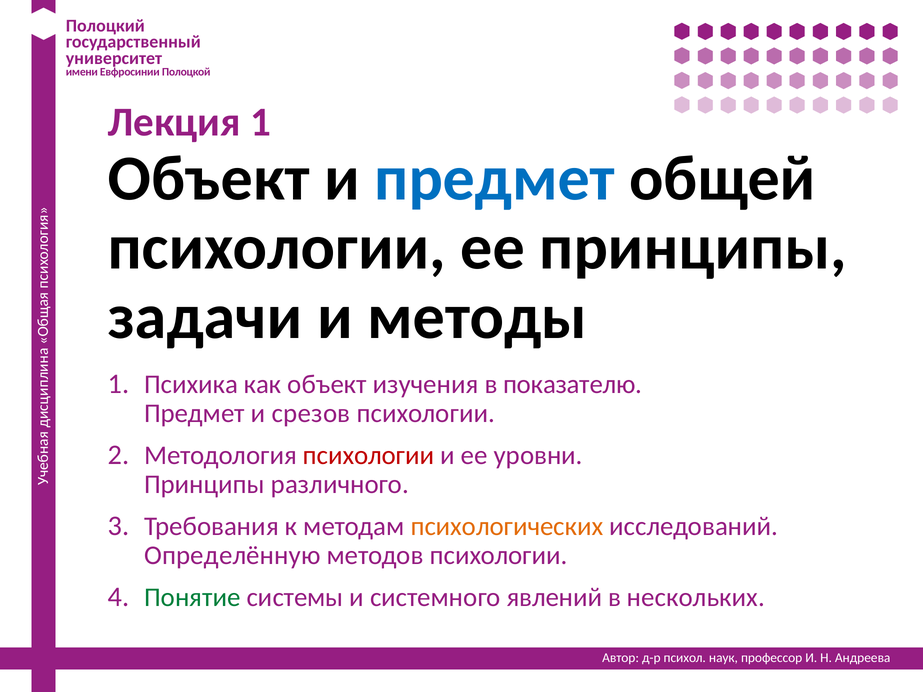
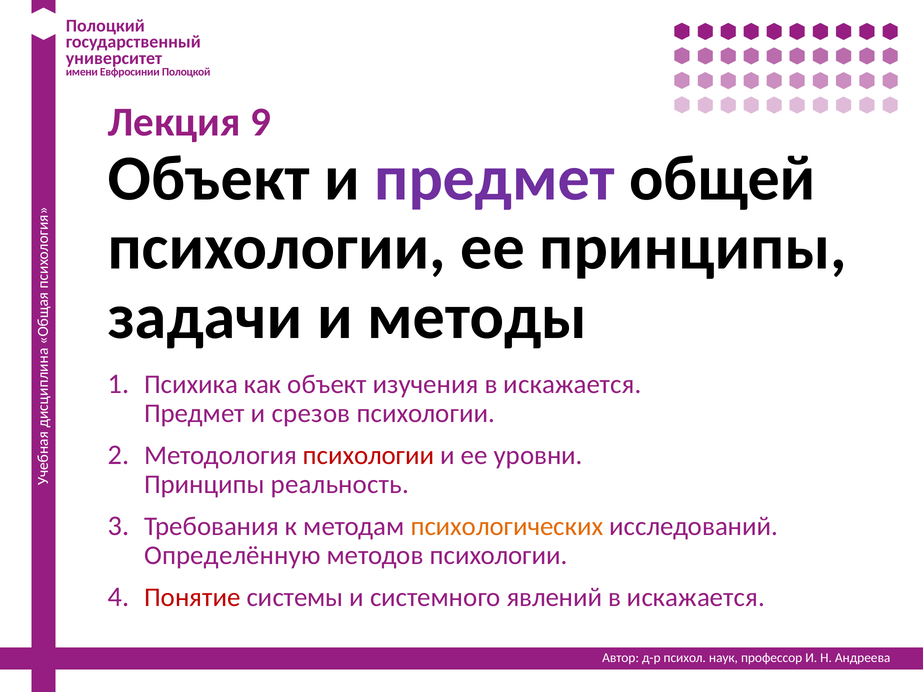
Лекция 1: 1 -> 9 (260, 122)
предмет colour: blue -> purple (495, 179)
изучения в показателю: показателю -> искажается (573, 385)
различного: различного -> реальность (340, 485)
Понятие colour: green -> red (192, 597)
нескольких: нескольких -> искажается (696, 597)
